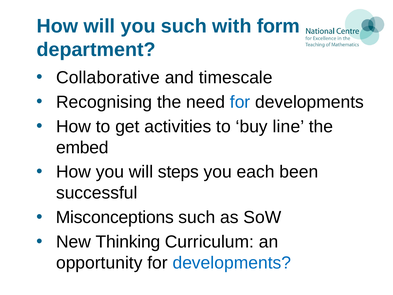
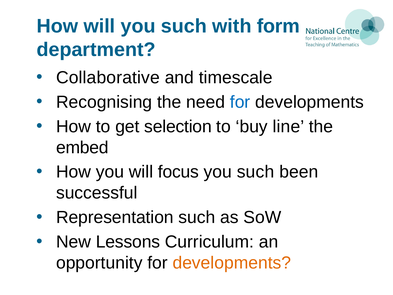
activities: activities -> selection (178, 126)
steps: steps -> focus (178, 172)
each: each -> such (256, 172)
Misconceptions: Misconceptions -> Representation (115, 217)
Thinking: Thinking -> Lessons (128, 242)
developments colour: blue -> orange (232, 263)
